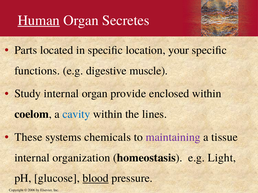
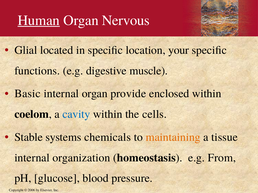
Secretes: Secretes -> Nervous (126, 20)
Parts: Parts -> Glial (26, 50)
Study: Study -> Basic (28, 94)
lines: lines -> cells (155, 114)
These: These -> Stable (29, 137)
maintaining colour: purple -> orange (173, 137)
Light: Light -> From (222, 158)
blood underline: present -> none (96, 179)
